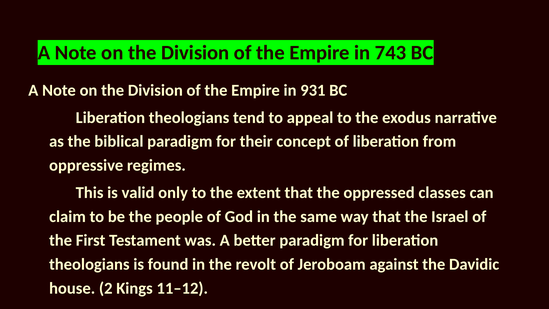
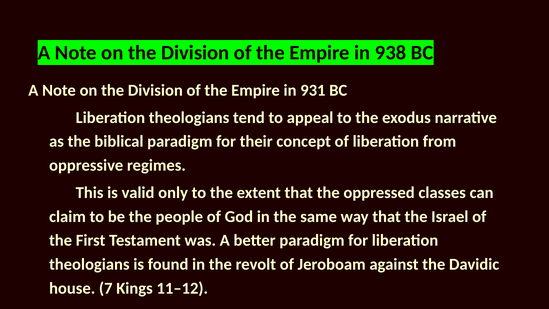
743: 743 -> 938 (391, 53)
2: 2 -> 7 (106, 288)
